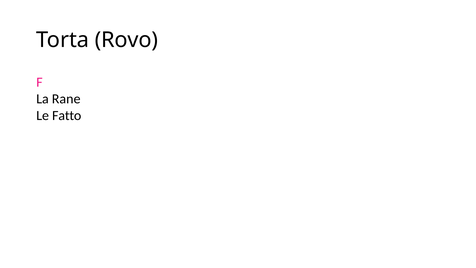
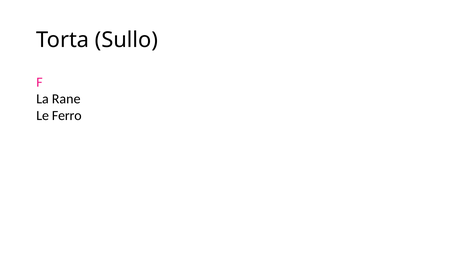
Rovo: Rovo -> Sullo (126, 40)
Fatto: Fatto -> Ferro (67, 116)
